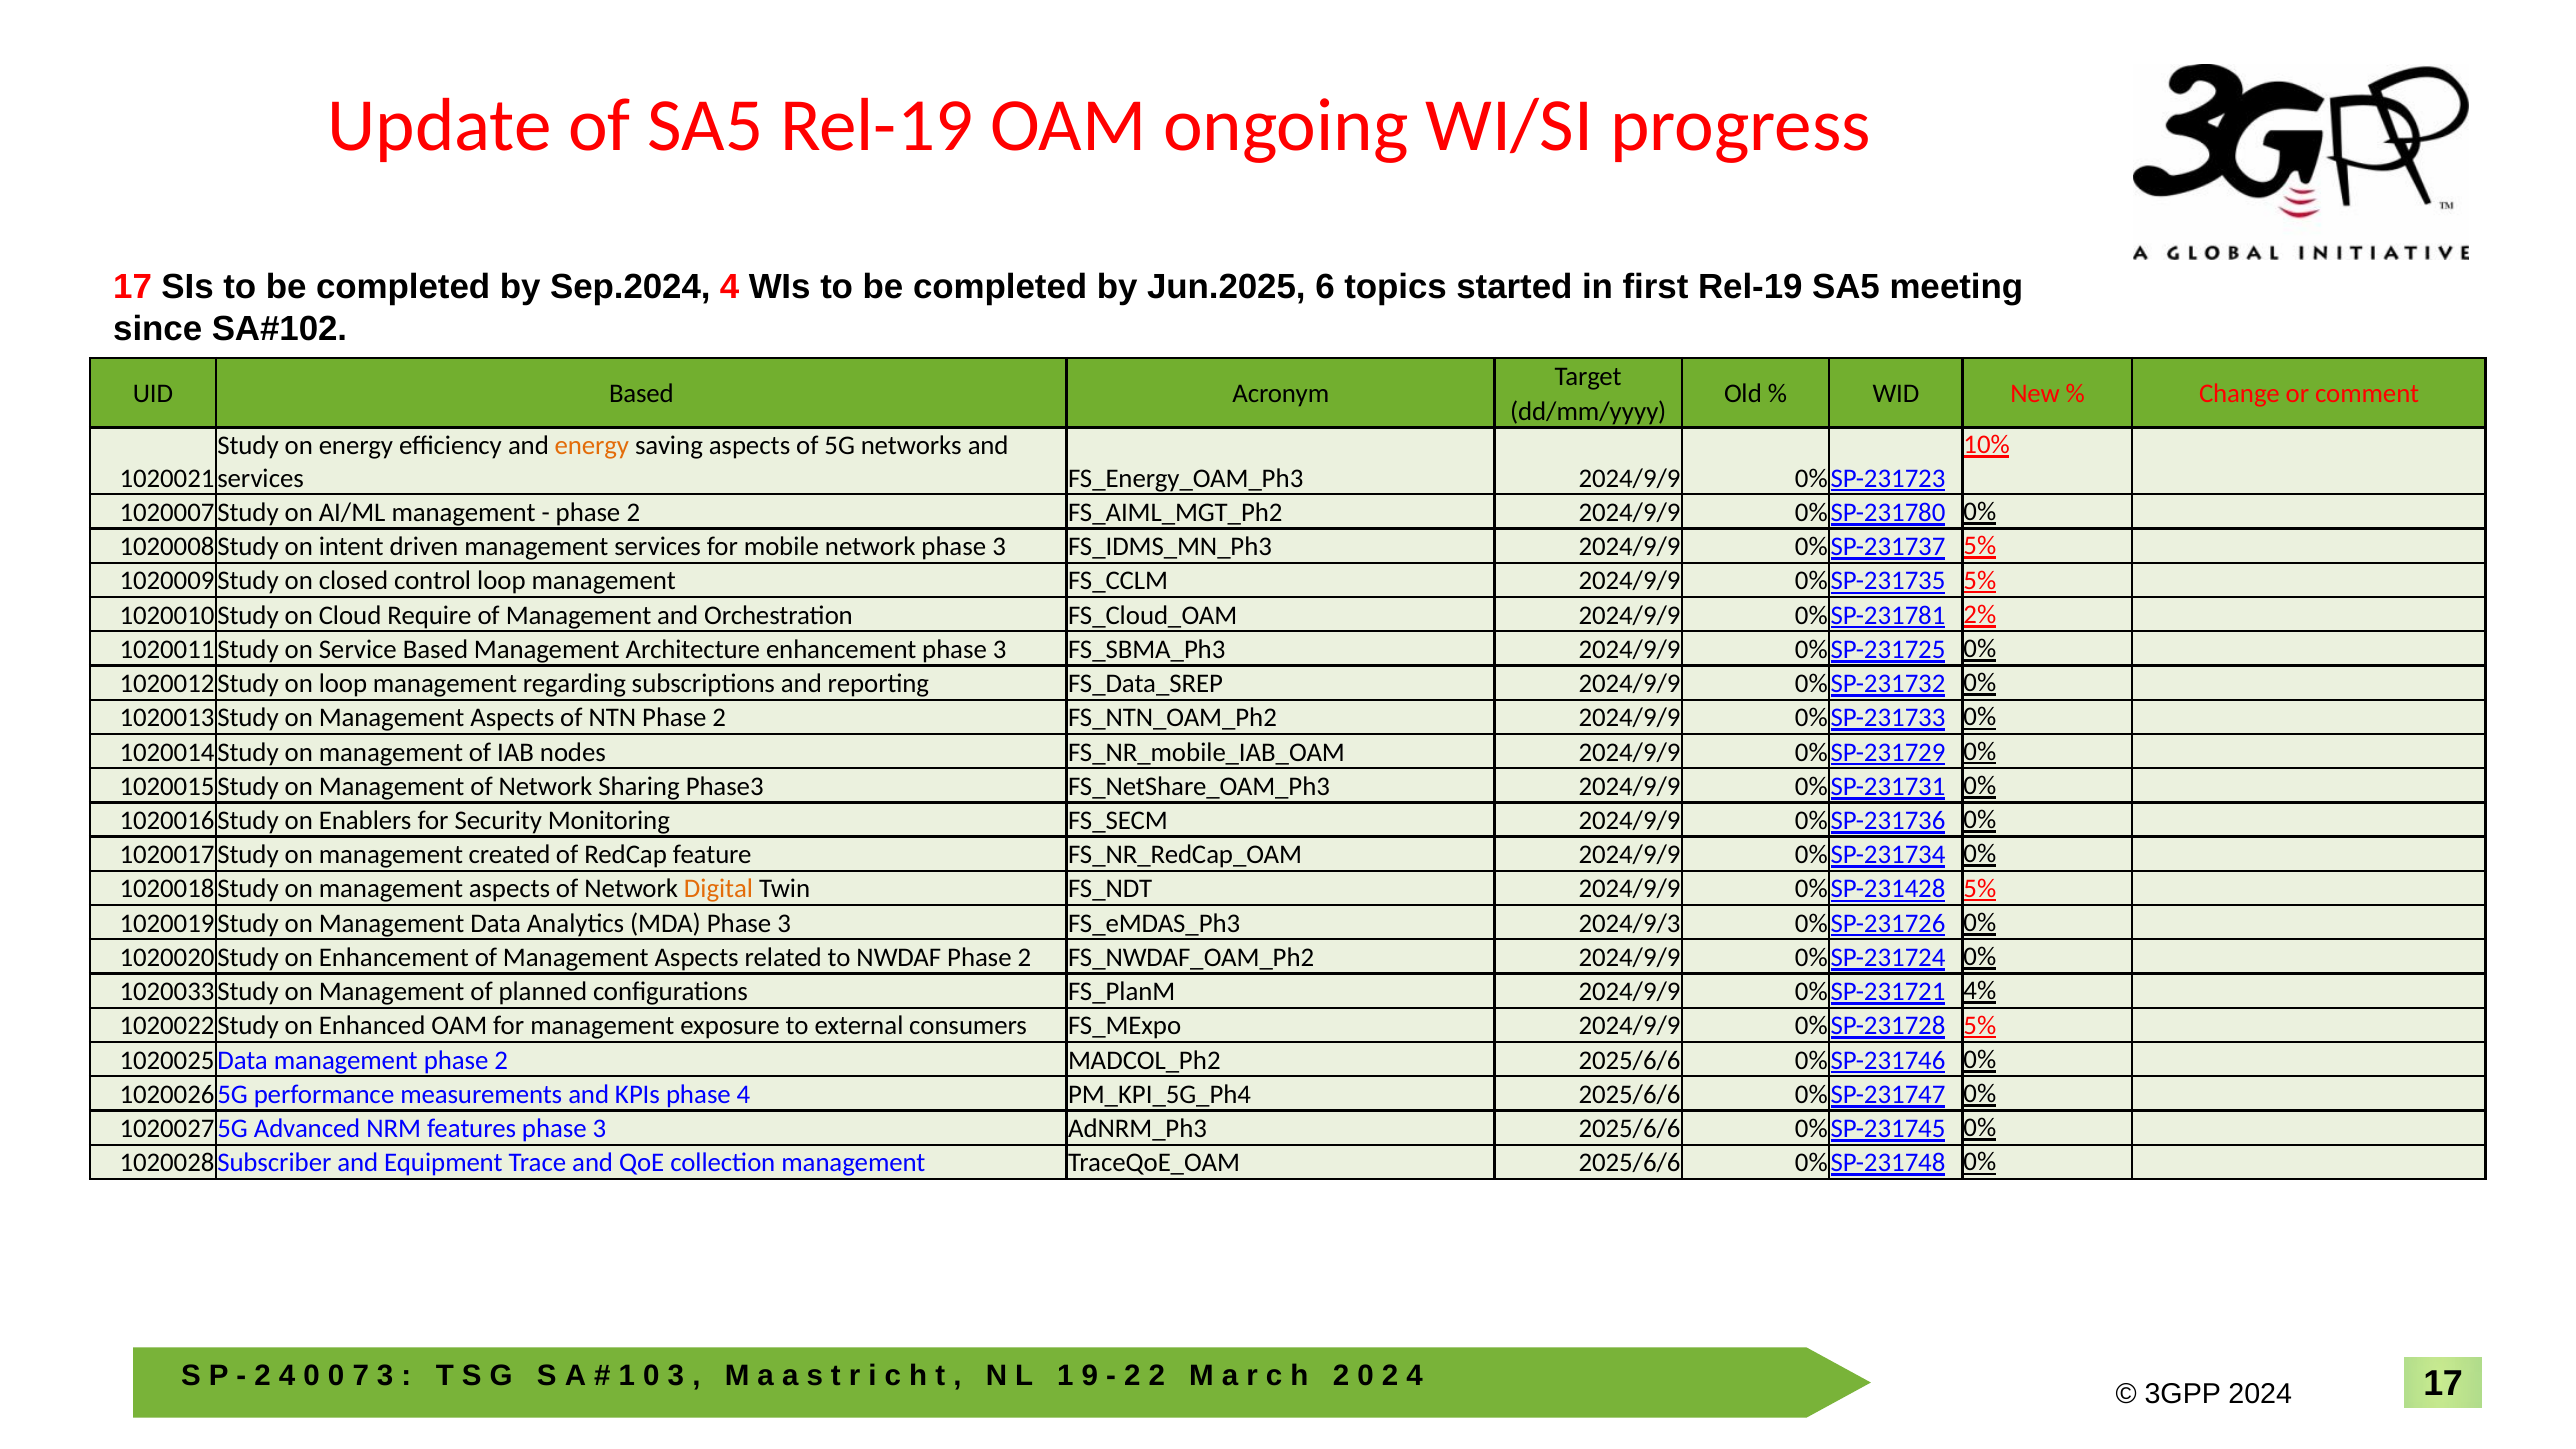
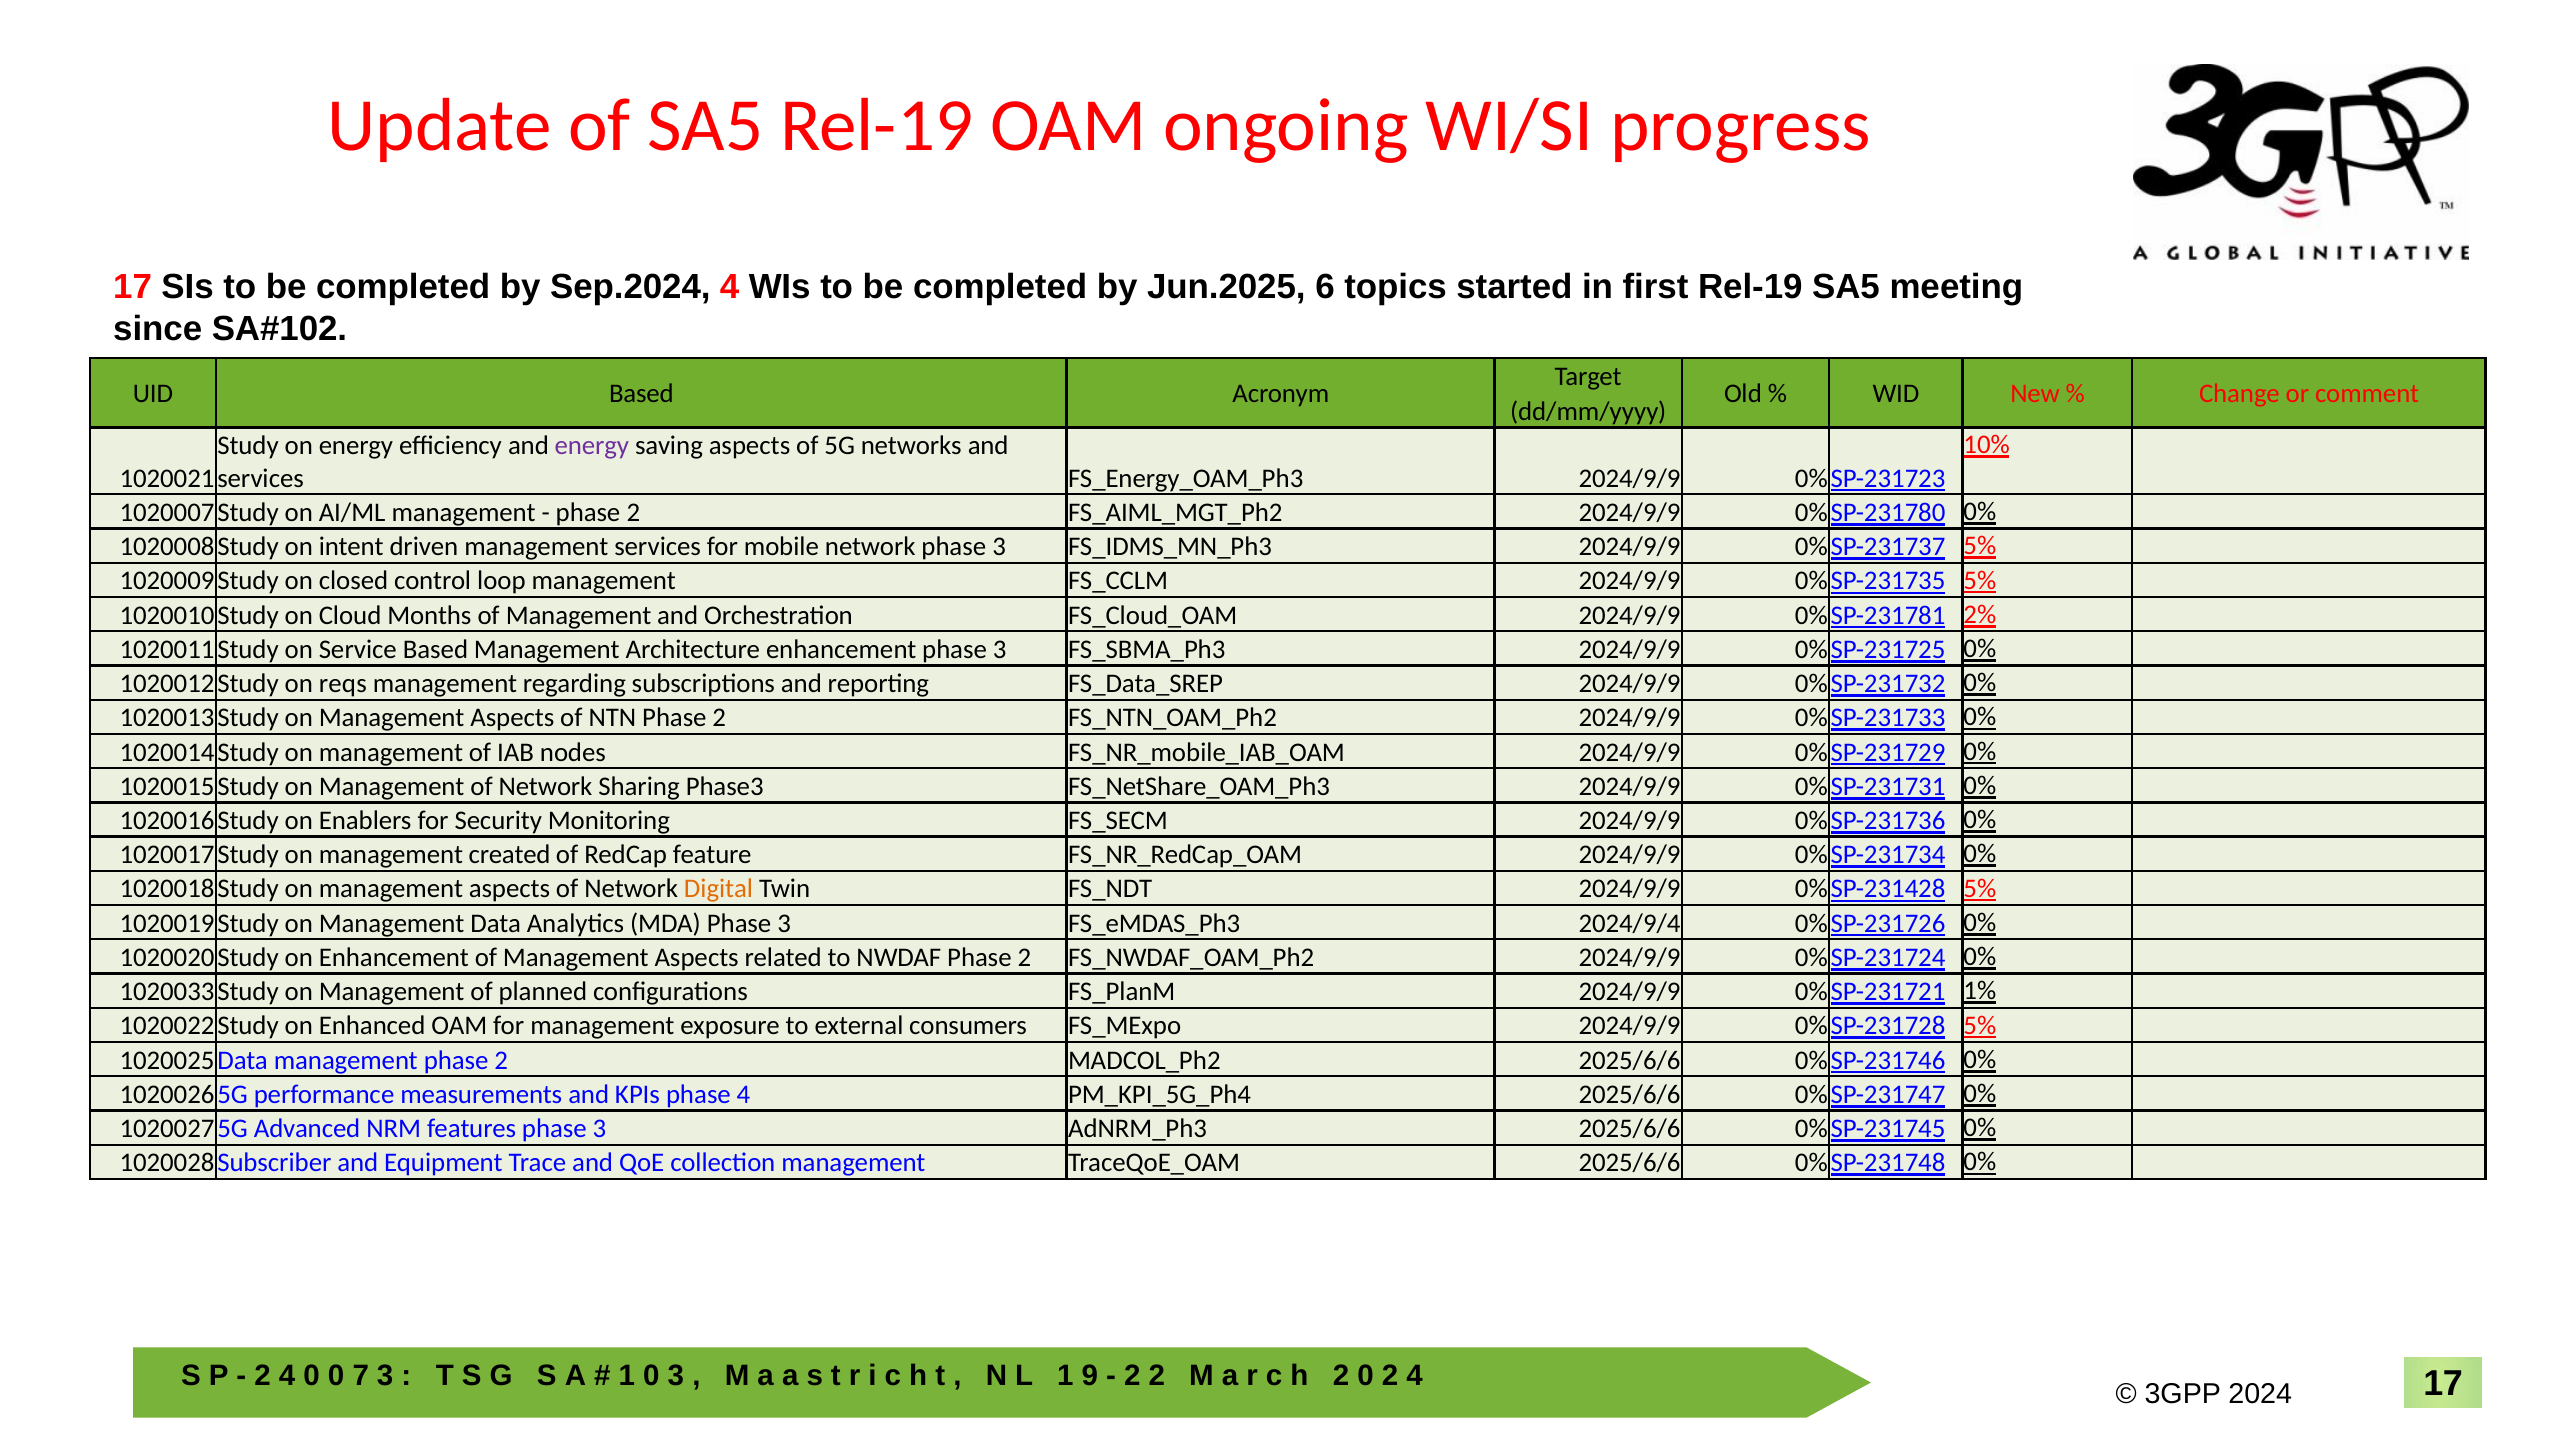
energy colour: orange -> purple (592, 446)
Require: Require -> Months (429, 615)
on loop: loop -> reqs (343, 684)
2024/9/3: 2024/9/3 -> 2024/9/4 (1630, 923)
4%: 4% -> 1% (1980, 991)
